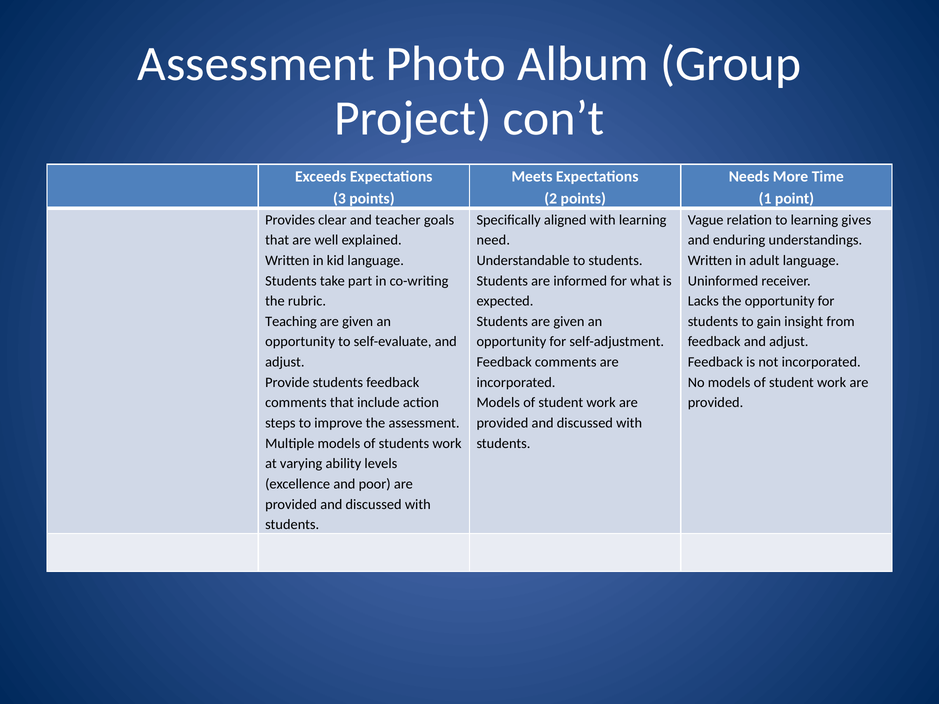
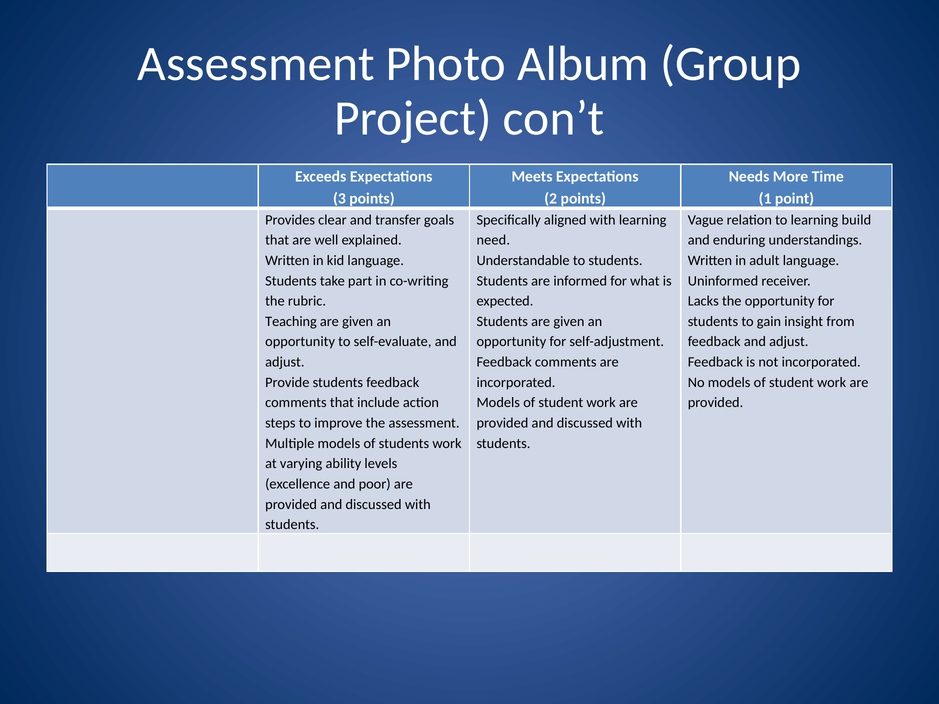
teacher: teacher -> transfer (398, 220)
gives: gives -> build (856, 220)
